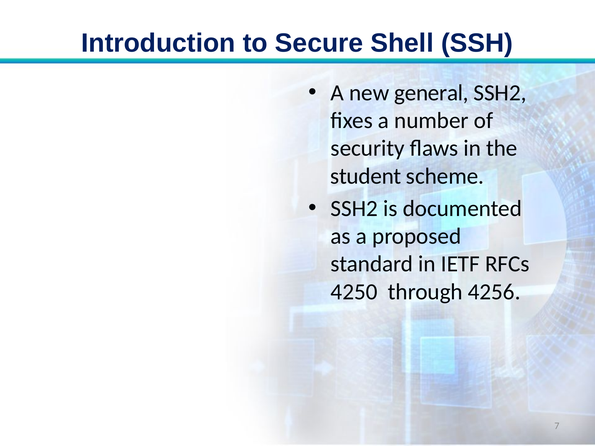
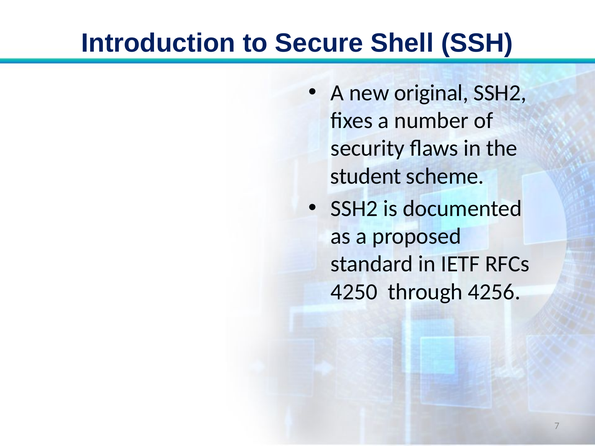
general: general -> original (431, 93)
